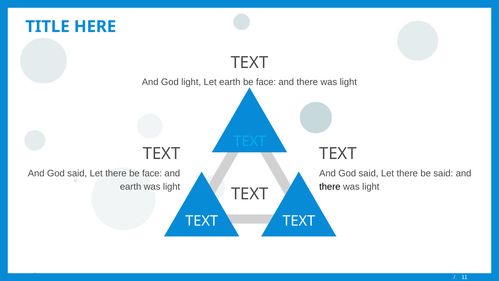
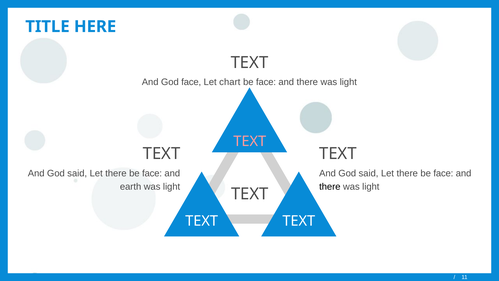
God light: light -> face (191, 82)
Let earth: earth -> chart (230, 82)
TEXT colour: light blue -> pink (250, 141)
said: said -> face (443, 173)
